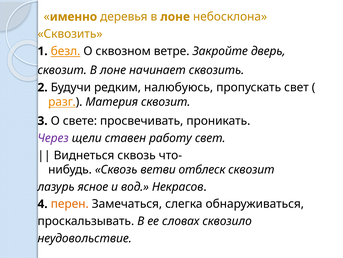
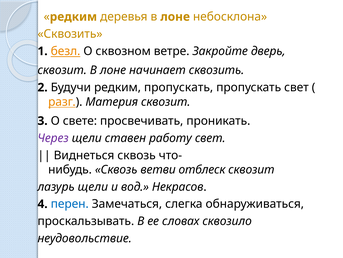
именно: именно -> редким (73, 17)
редким налюбуюсь: налюбуюсь -> пропускать (179, 87)
лазурь ясное: ясное -> щели (93, 186)
перен colour: orange -> blue (70, 203)
